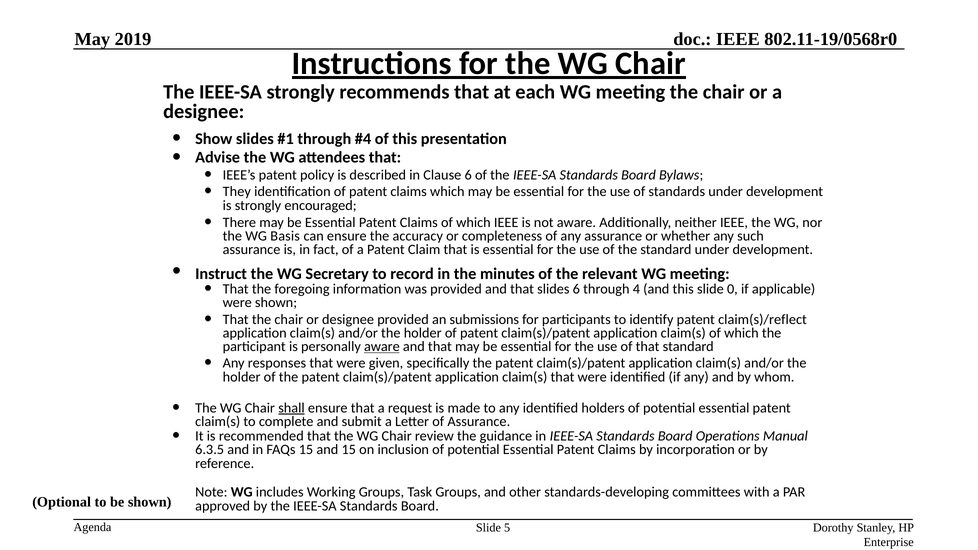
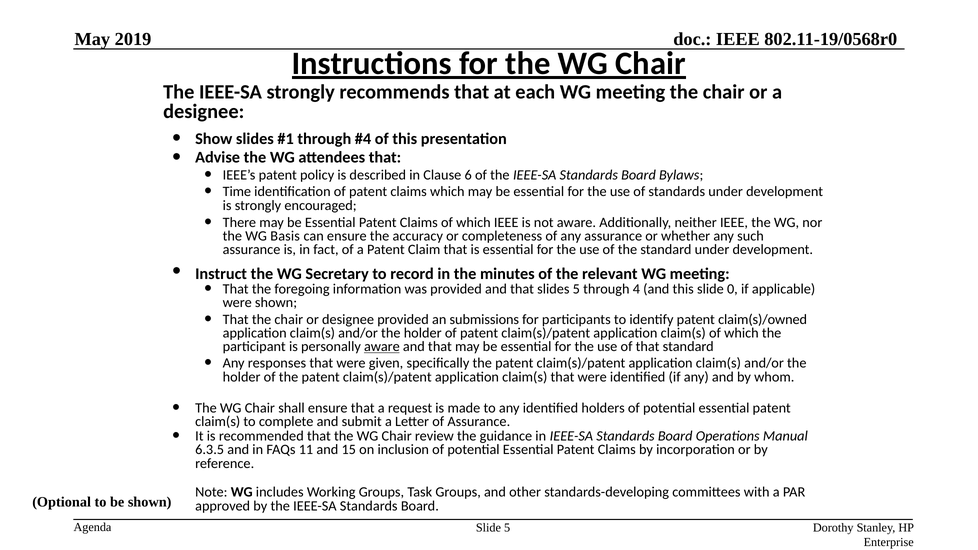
They: They -> Time (237, 192)
slides 6: 6 -> 5 (576, 289)
claim(s)/reflect: claim(s)/reflect -> claim(s)/owned (763, 319)
shall underline: present -> none (291, 408)
FAQs 15: 15 -> 11 (306, 450)
